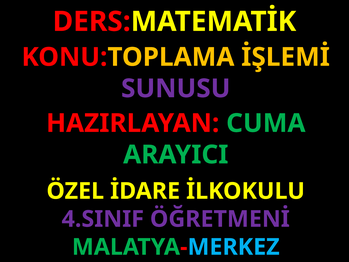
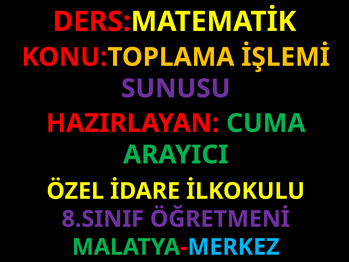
4.SINIF: 4.SINIF -> 8.SINIF (103, 219)
